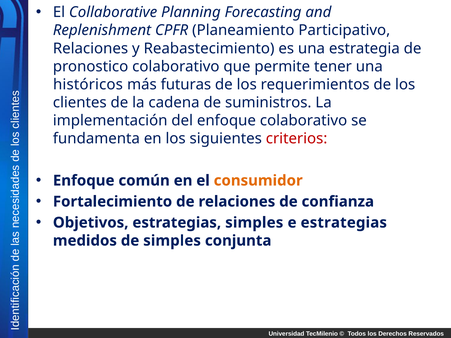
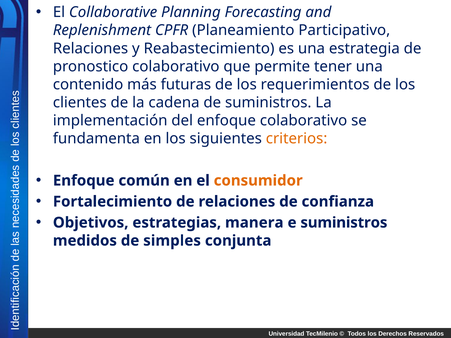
históricos: históricos -> contenido (88, 84)
criterios colour: red -> orange (297, 139)
estrategias simples: simples -> manera (254, 223)
e estrategias: estrategias -> suministros (344, 223)
